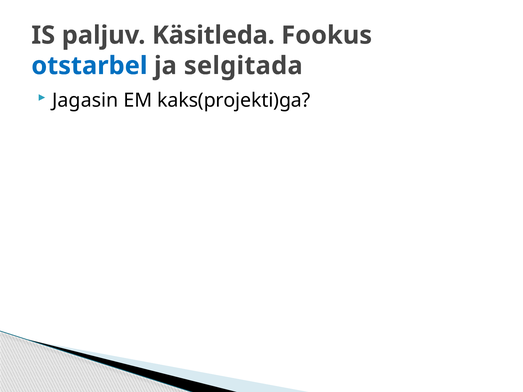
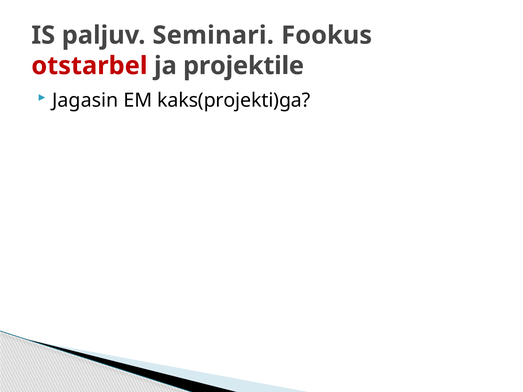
Käsitleda: Käsitleda -> Seminari (213, 35)
otstarbel colour: blue -> red (89, 66)
selgitada: selgitada -> projektile (244, 66)
